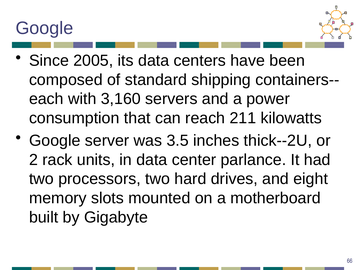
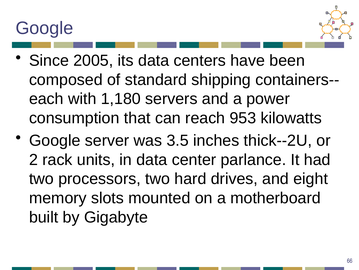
3,160: 3,160 -> 1,180 (121, 99)
211: 211 -> 953 (243, 118)
